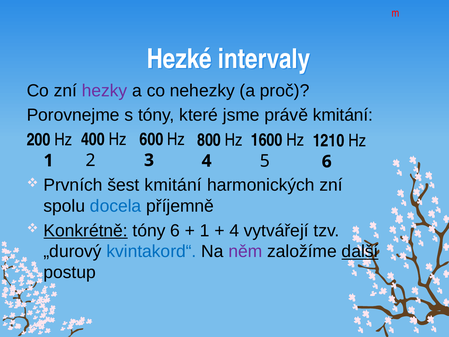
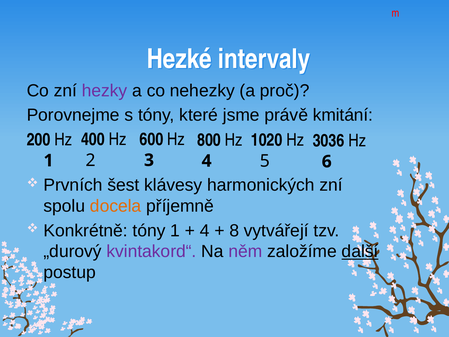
1600: 1600 -> 1020 (267, 140)
1210: 1210 -> 3036 (329, 141)
šest kmitání: kmitání -> klávesy (173, 185)
docela colour: blue -> orange (116, 206)
Konkrétně underline: present -> none (86, 230)
tóny 6: 6 -> 1 (175, 230)
1: 1 -> 4 (205, 230)
4: 4 -> 8 (234, 230)
kvintakord“ colour: blue -> purple (151, 251)
